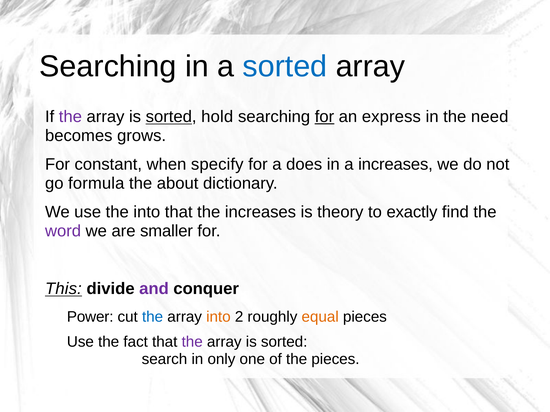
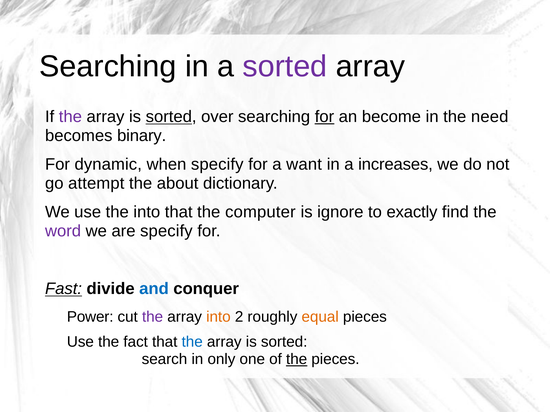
sorted colour: blue -> purple (285, 66)
hold: hold -> over (217, 117)
express: express -> become (391, 117)
grows: grows -> binary (142, 136)
constant: constant -> dynamic (108, 165)
does: does -> want (304, 165)
formula: formula -> attempt (96, 184)
the increases: increases -> computer (260, 212)
theory: theory -> ignore (340, 212)
are smaller: smaller -> specify (166, 231)
This: This -> Fast (64, 289)
and colour: purple -> blue (154, 289)
the colour: blue -> purple (153, 317)
the colour: purple -> blue (192, 342)
the underline: none -> present (297, 360)
